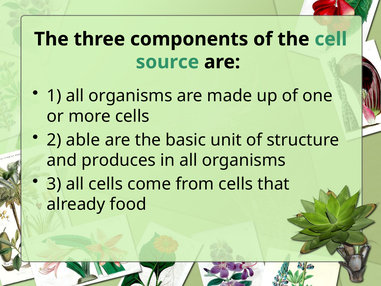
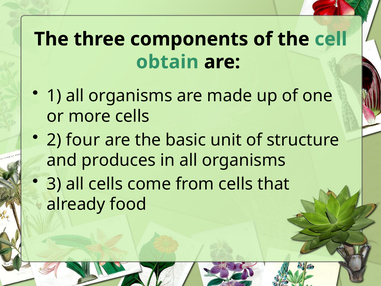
source: source -> obtain (167, 62)
able: able -> four (83, 140)
